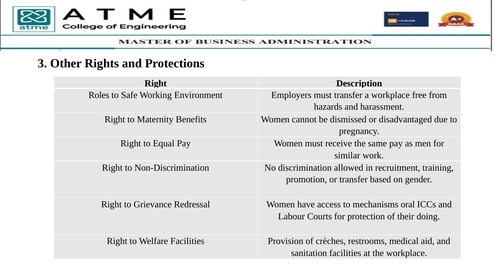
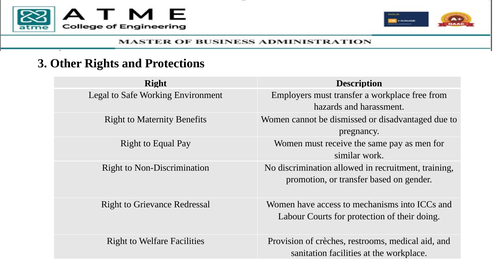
Roles: Roles -> Legal (99, 95)
oral: oral -> into (408, 205)
